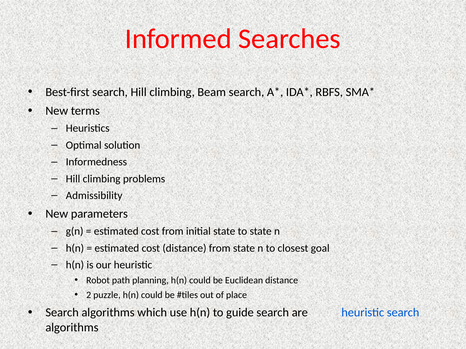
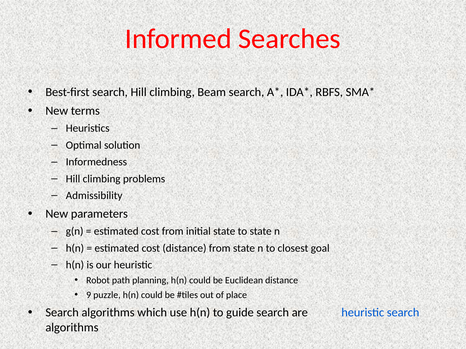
2: 2 -> 9 (89, 296)
